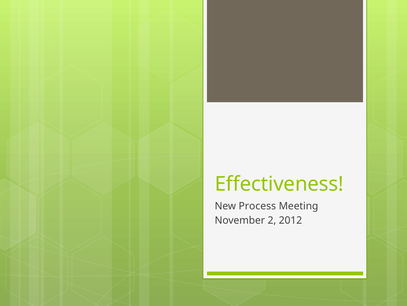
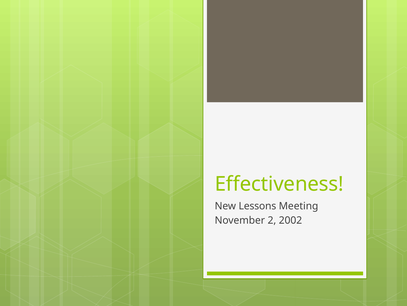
Process: Process -> Lessons (257, 206)
2012: 2012 -> 2002 (290, 220)
